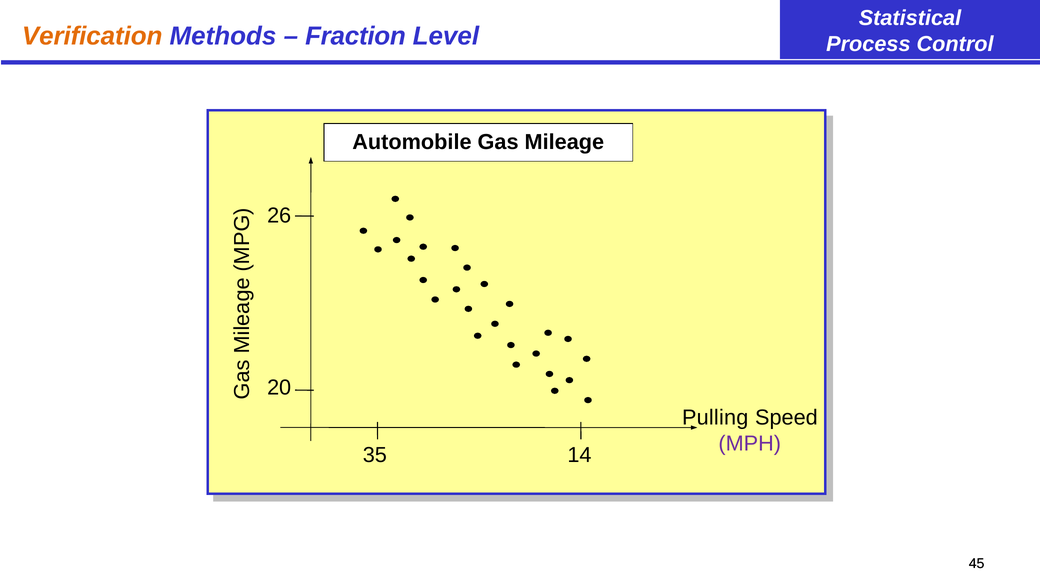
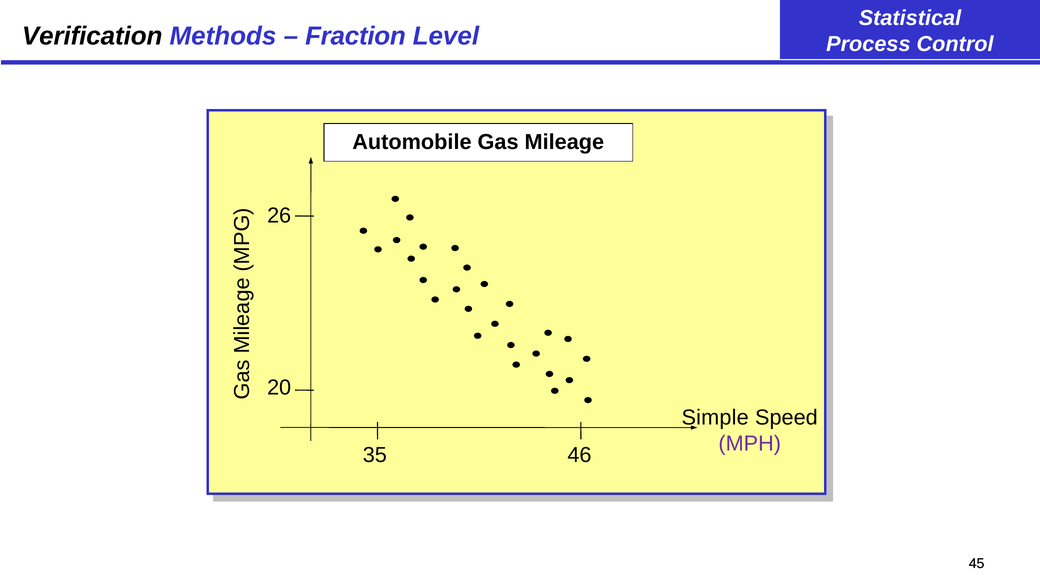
Verification colour: orange -> black (92, 36)
Pulling: Pulling -> Simple (715, 417)
14: 14 -> 46 (579, 455)
